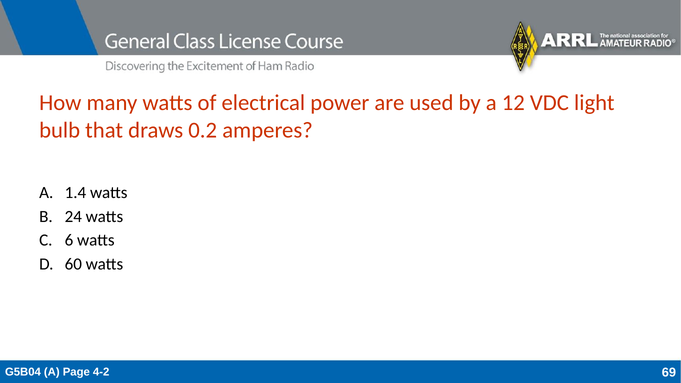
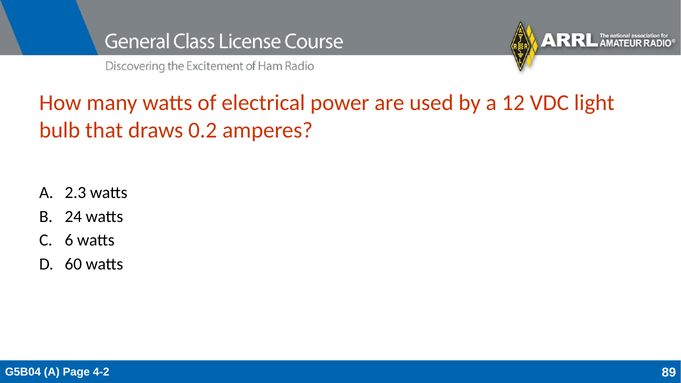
1.4: 1.4 -> 2.3 (75, 193)
69: 69 -> 89 (669, 373)
